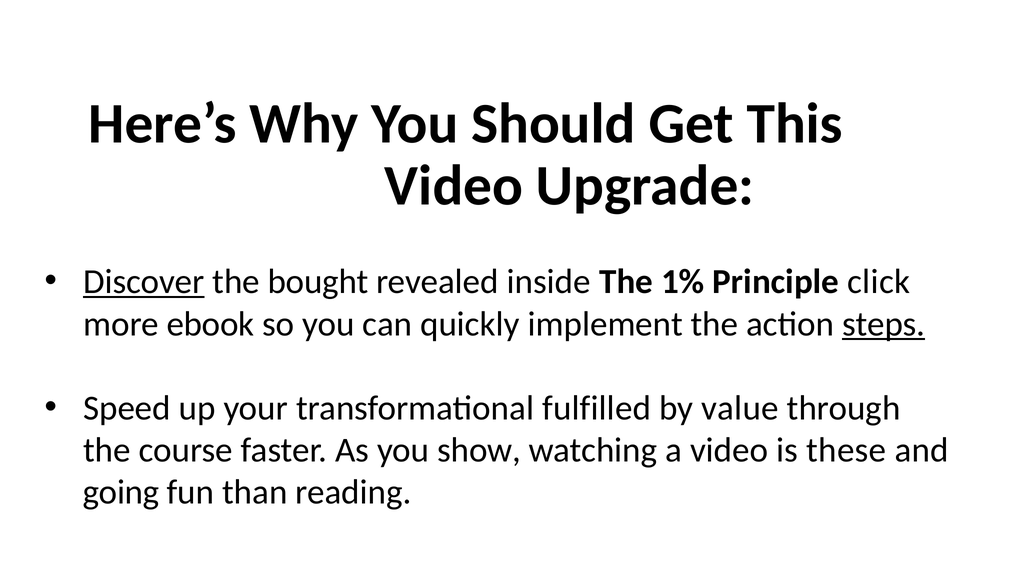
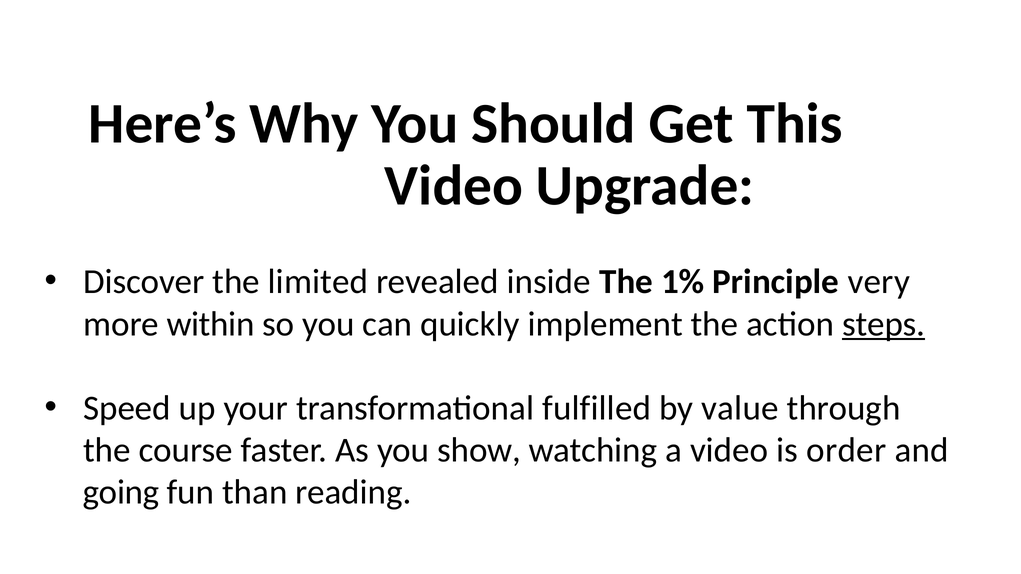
Discover underline: present -> none (144, 282)
bought: bought -> limited (318, 282)
click: click -> very (879, 282)
ebook: ebook -> within (211, 324)
these: these -> order (846, 450)
